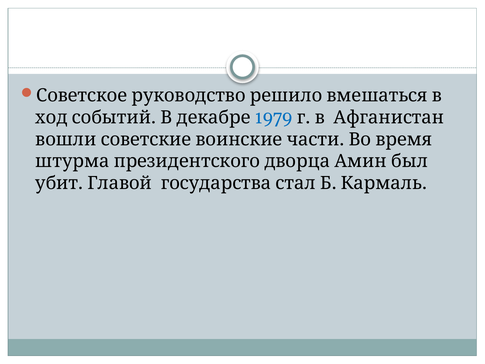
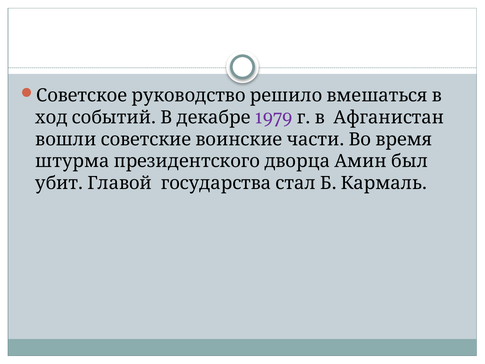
1979 colour: blue -> purple (274, 117)
